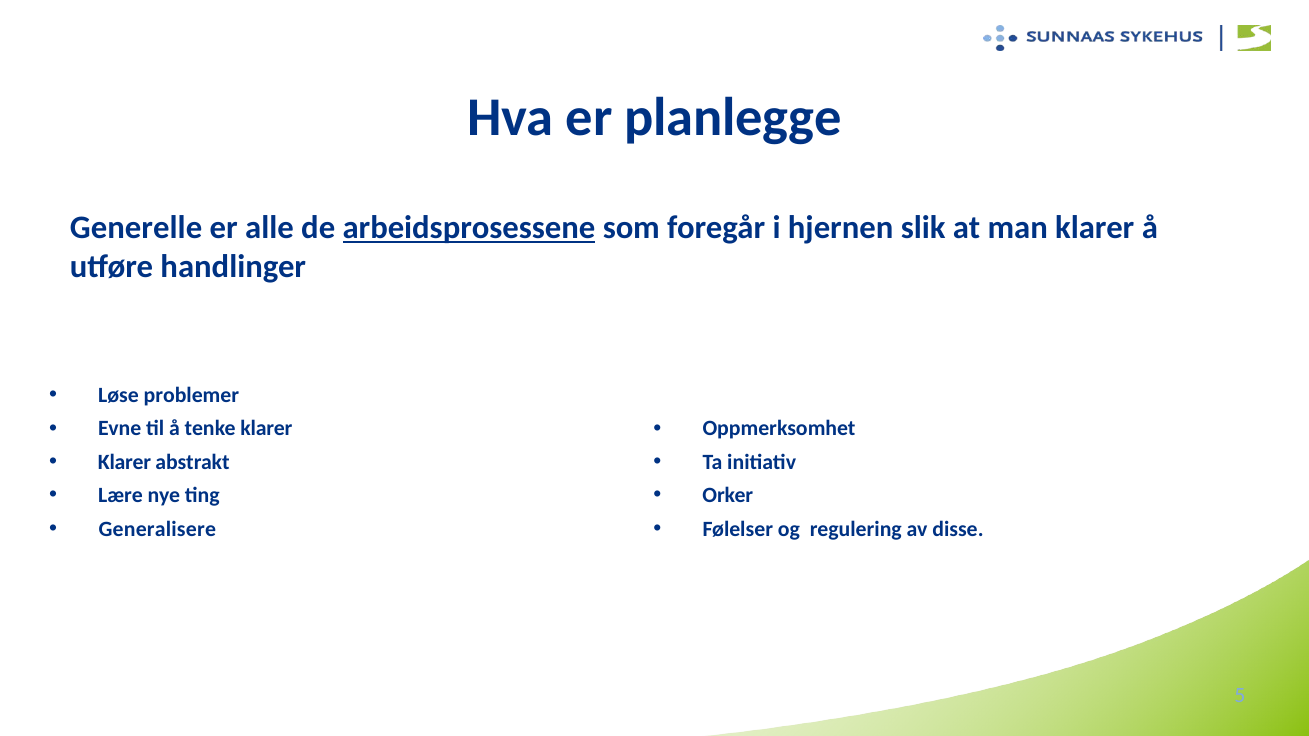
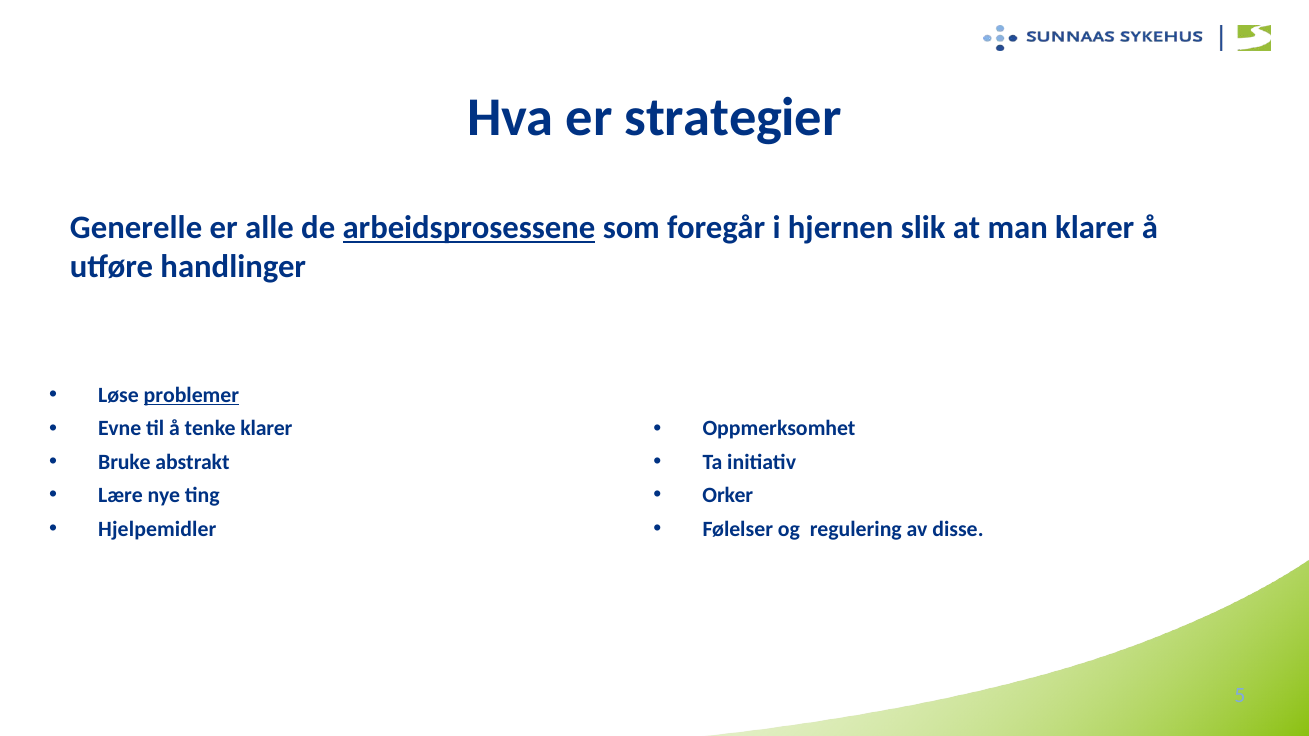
planlegge: planlegge -> strategier (733, 117)
problemer underline: none -> present (191, 395)
Klarer: Klarer -> Bruke (124, 462)
Generalisere: Generalisere -> Hjelpemidler (157, 529)
